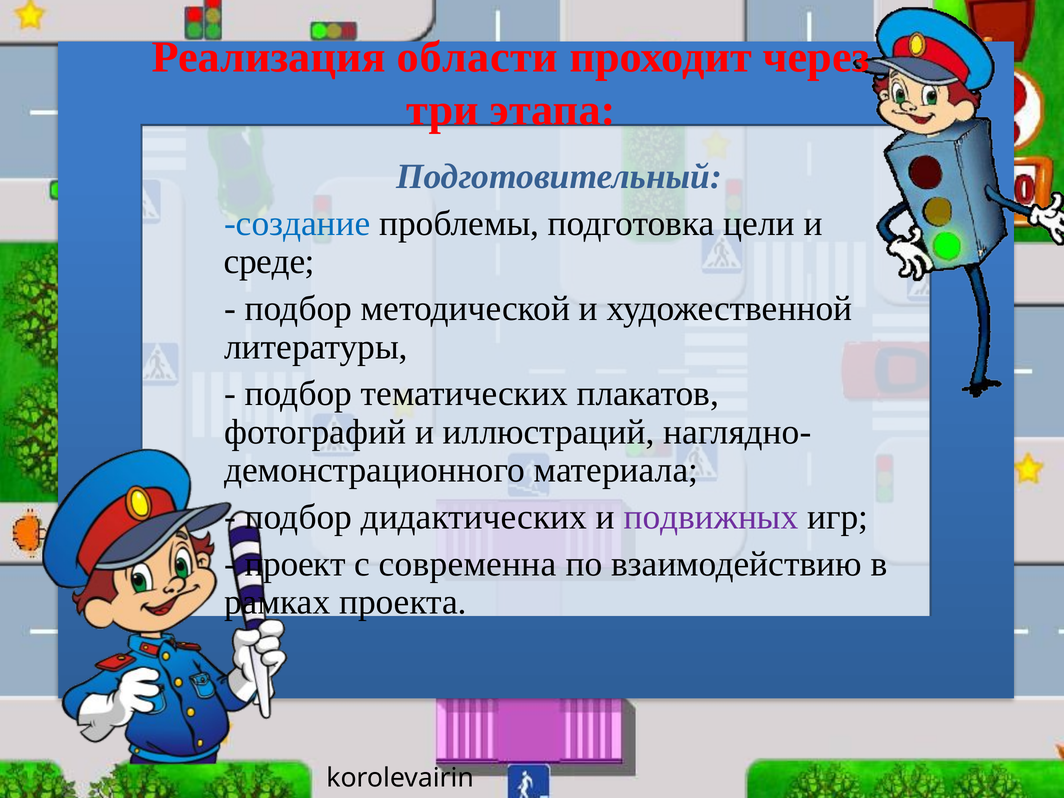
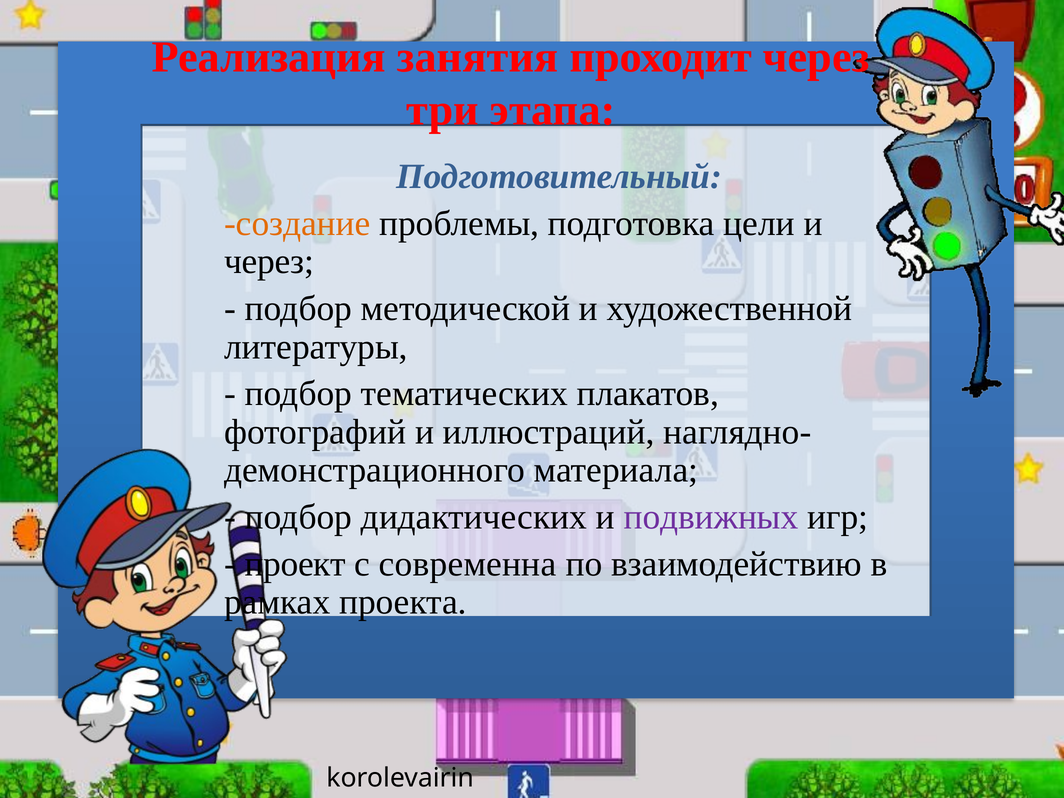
области: области -> занятия (478, 57)
создание colour: blue -> orange (297, 224)
среде: среде -> через (269, 262)
